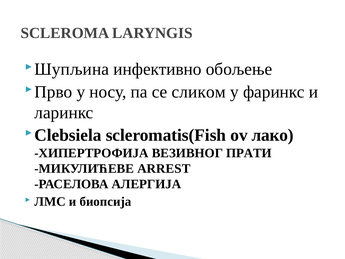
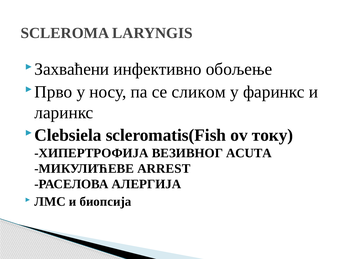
Шупљина: Шупљина -> Захваћени (72, 69)
лако: лако -> току (273, 135)
ПРАТИ: ПРАТИ -> AСUTA (249, 153)
